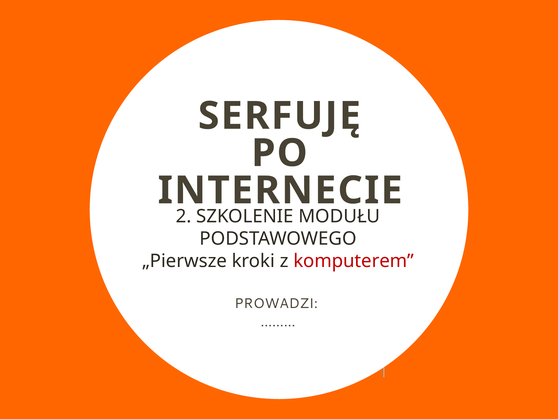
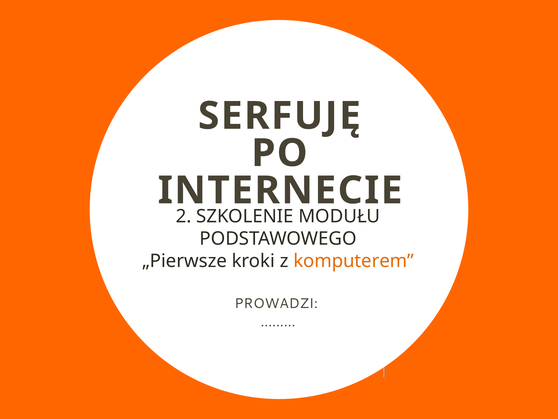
komputerem colour: red -> orange (354, 261)
